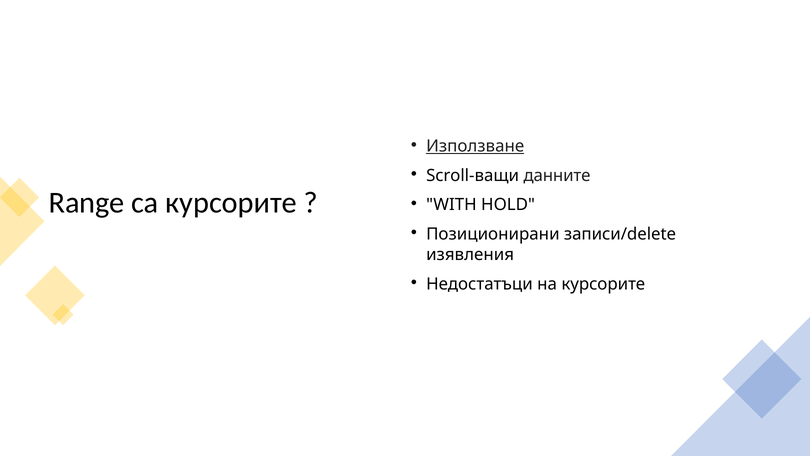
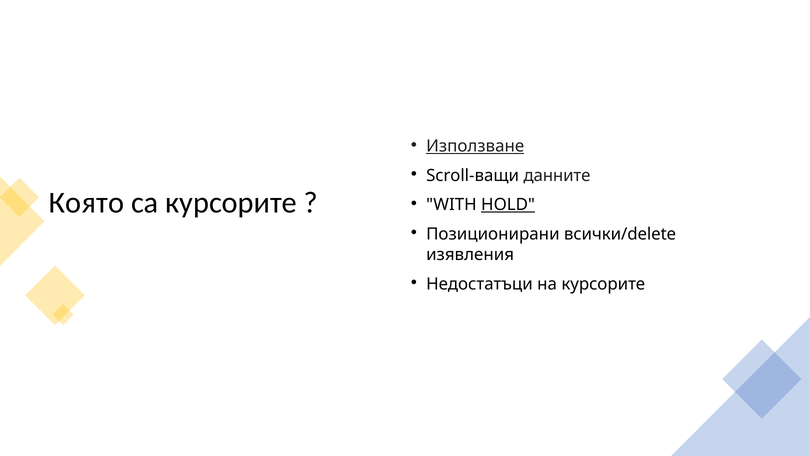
Range: Range -> Която (86, 203)
HOLD underline: none -> present (508, 205)
записи/delete: записи/delete -> всички/delete (620, 234)
